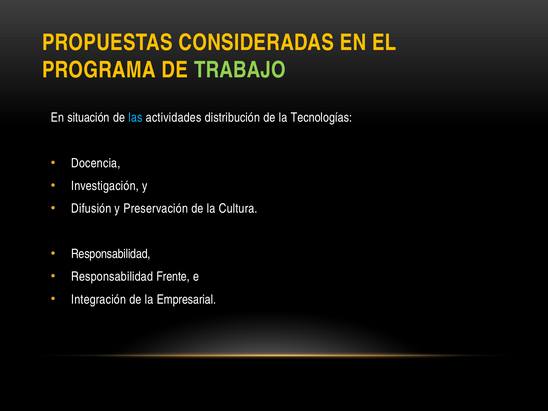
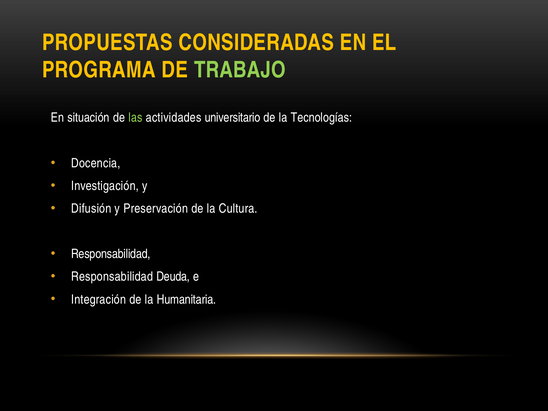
las colour: light blue -> light green (135, 118)
distribución: distribución -> universitario (233, 118)
Frente: Frente -> Deuda (173, 277)
Empresarial: Empresarial -> Humanitaria (187, 299)
